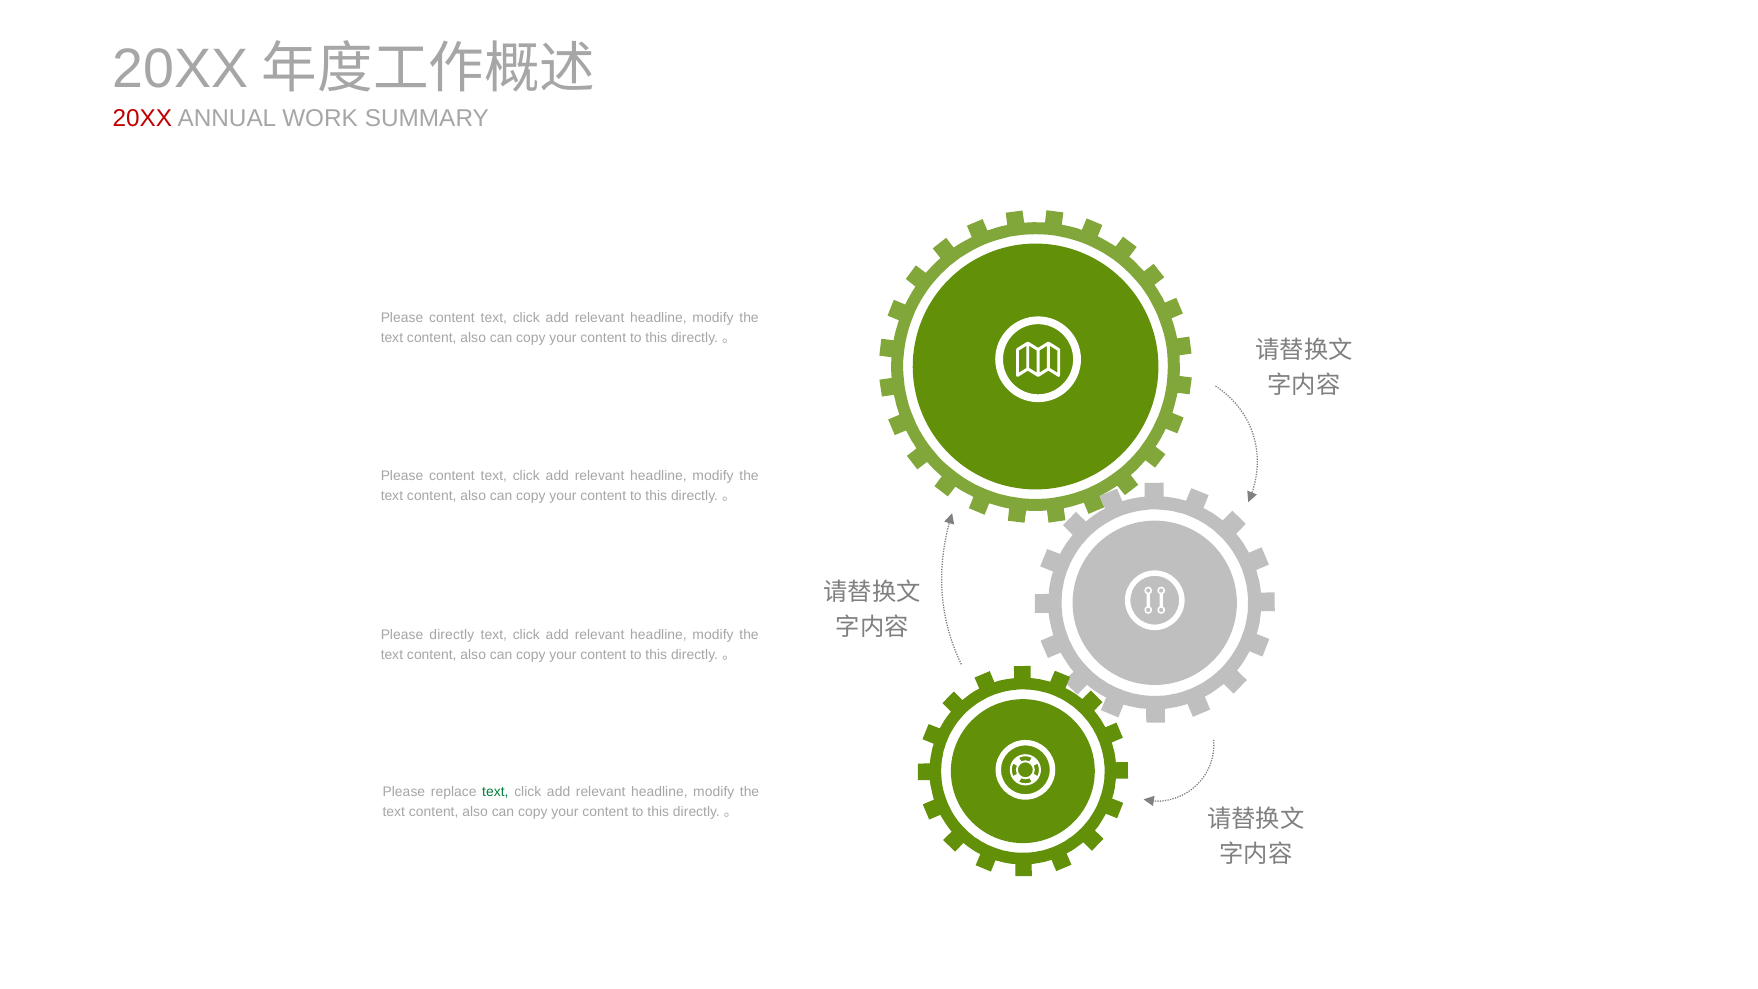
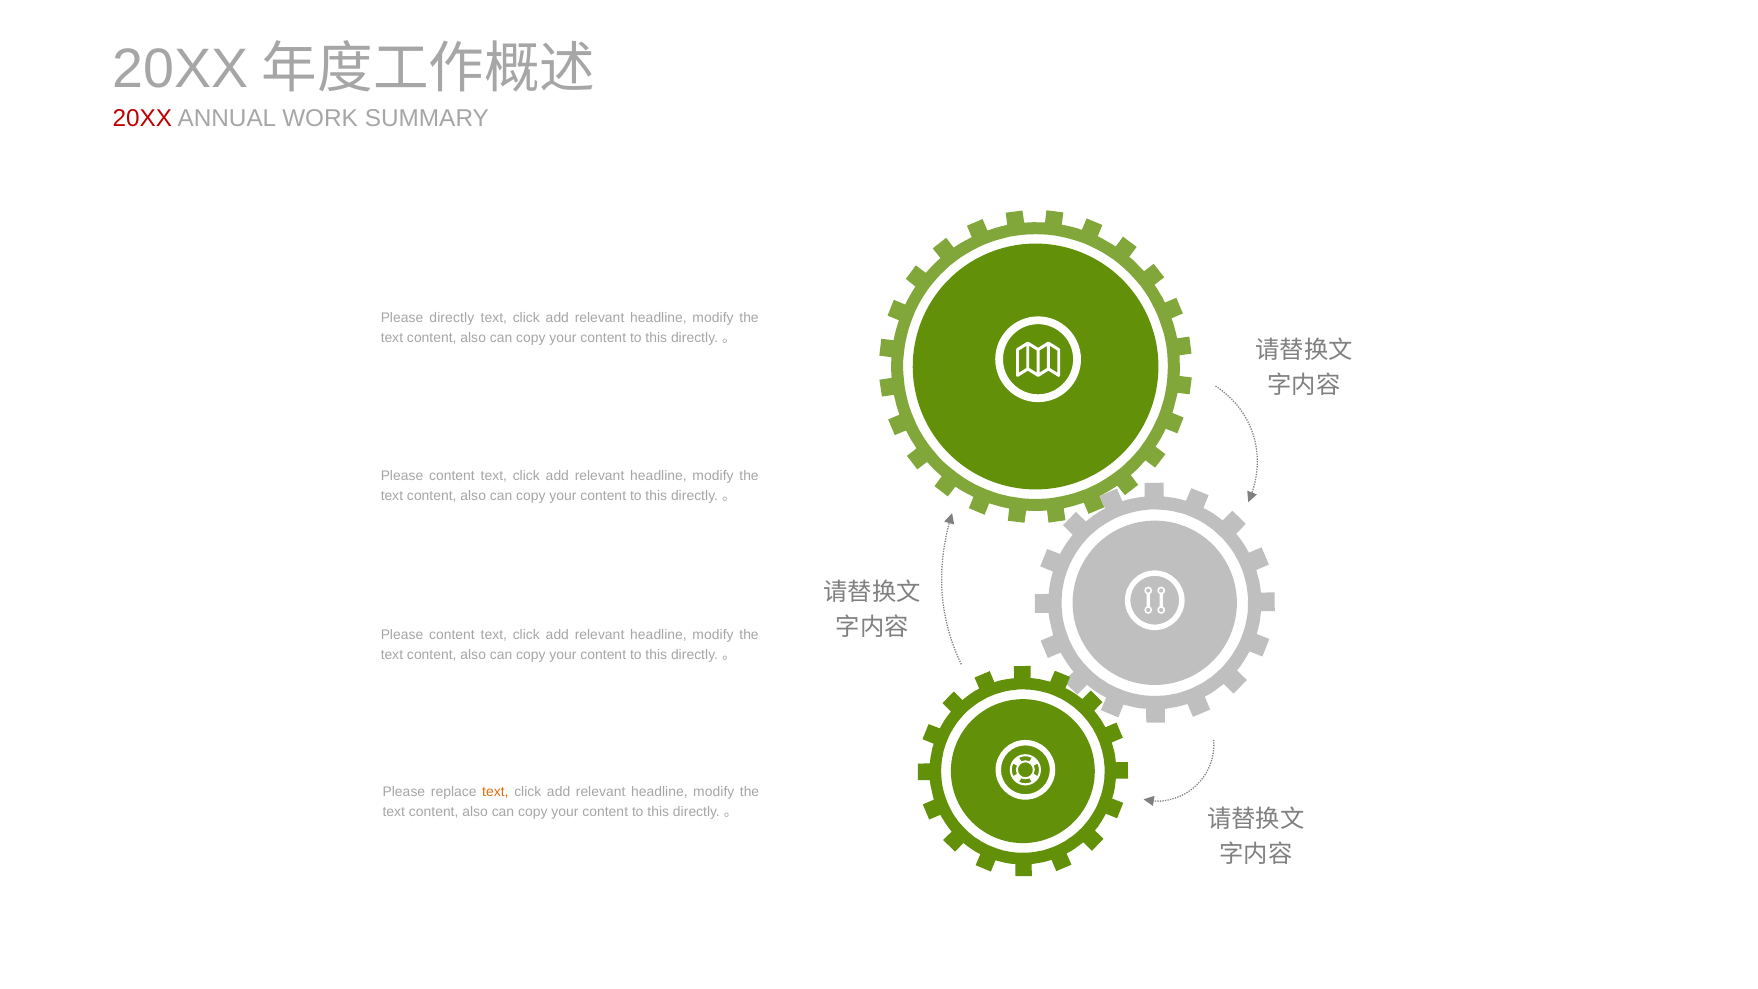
content: content -> directly (452, 318)
directly: directly -> content (452, 635)
text colour: green -> orange (495, 792)
